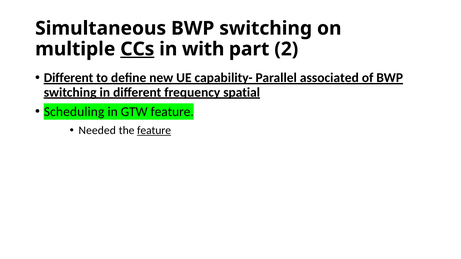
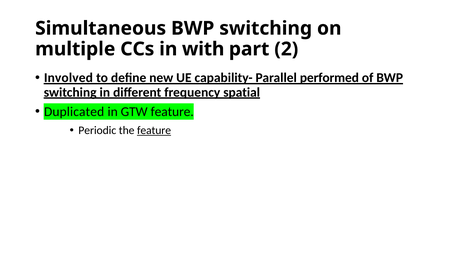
CCs underline: present -> none (137, 49)
Different: Different -> Involved (68, 78)
associated: associated -> performed (329, 78)
Scheduling: Scheduling -> Duplicated (74, 112)
Needed: Needed -> Periodic (97, 131)
